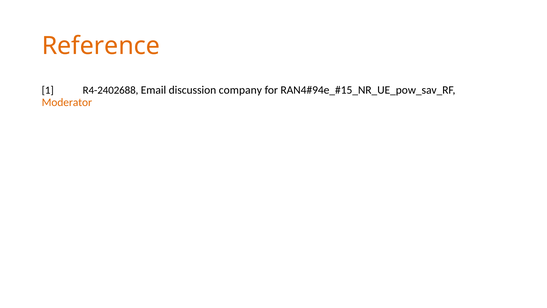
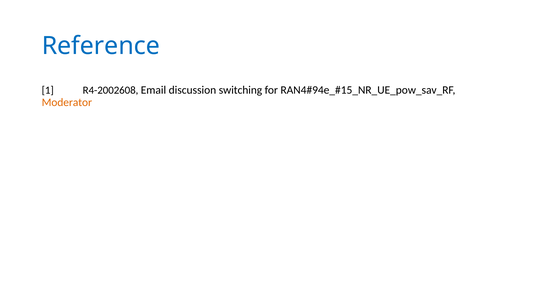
Reference colour: orange -> blue (101, 46)
R4-2402688: R4-2402688 -> R4-2002608 (111, 90)
company: company -> switching (240, 90)
